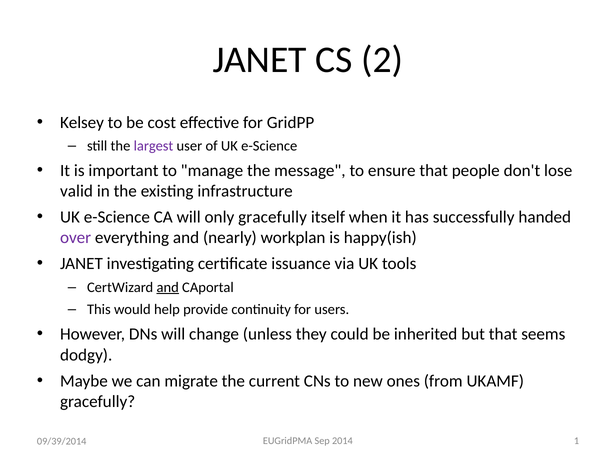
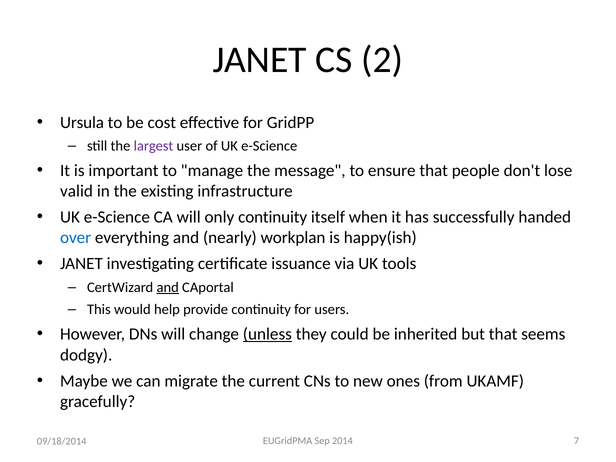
Kelsey: Kelsey -> Ursula (82, 122)
only gracefully: gracefully -> continuity (273, 217)
over colour: purple -> blue (76, 238)
unless underline: none -> present (267, 334)
1: 1 -> 7 (576, 441)
09/39/2014: 09/39/2014 -> 09/18/2014 (62, 441)
